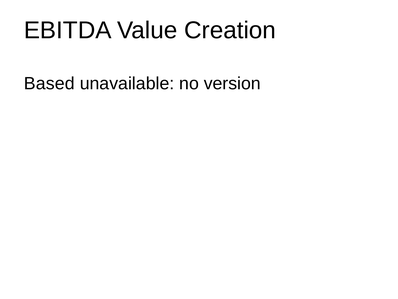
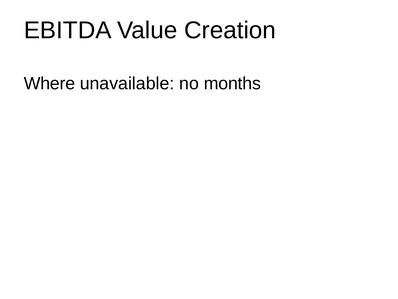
Based: Based -> Where (49, 83)
version: version -> months (232, 83)
